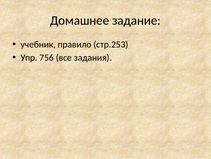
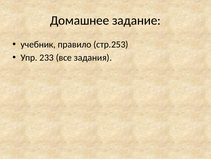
756: 756 -> 233 (47, 57)
